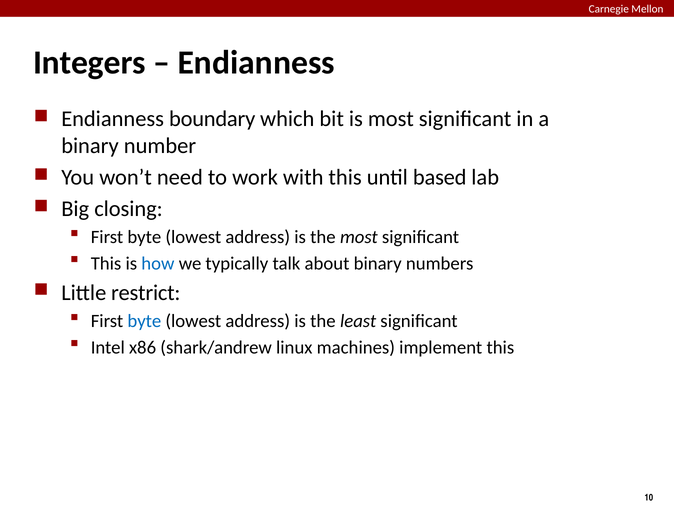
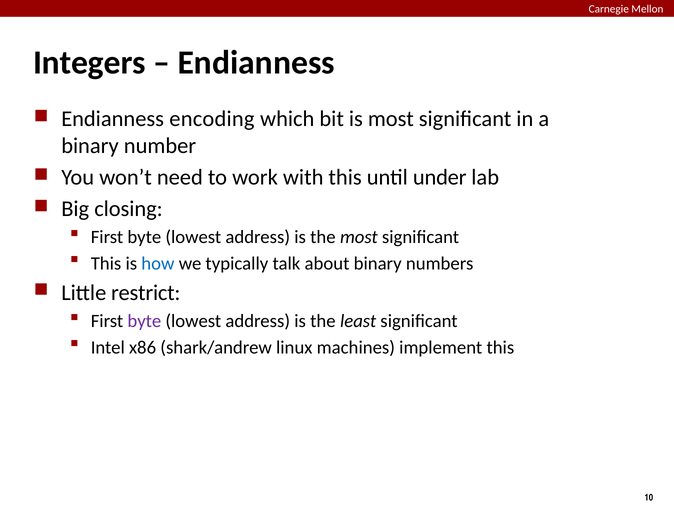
boundary: boundary -> encoding (212, 119)
based: based -> under (440, 177)
byte colour: blue -> purple (144, 321)
